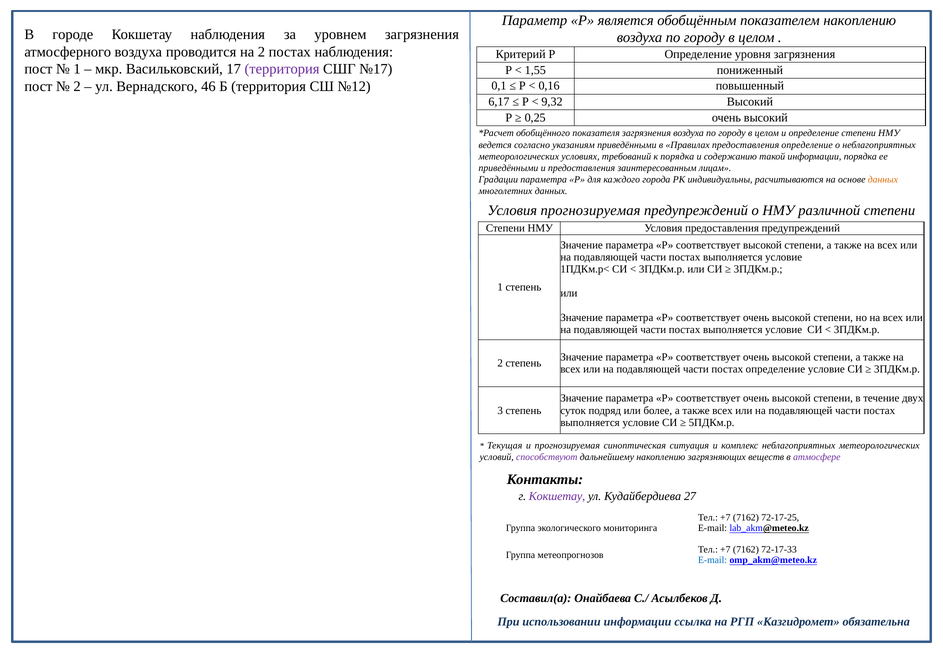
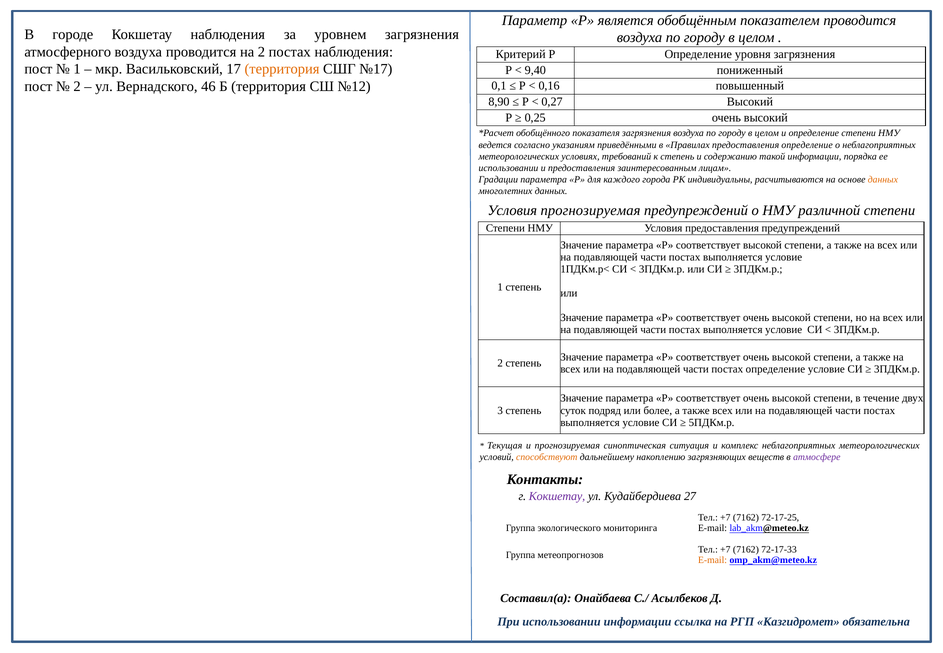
показателем накоплению: накоплению -> проводится (860, 20)
территория colour: purple -> orange (282, 69)
1,55: 1,55 -> 9,40 (535, 70)
6,17: 6,17 -> 8,90 (499, 102)
9,32: 9,32 -> 0,27 (552, 102)
к порядка: порядка -> степень (677, 156)
приведёнными: приведёнными -> использовании (508, 168)
способствуют colour: purple -> orange (547, 457)
E-mail colour: blue -> orange (713, 560)
